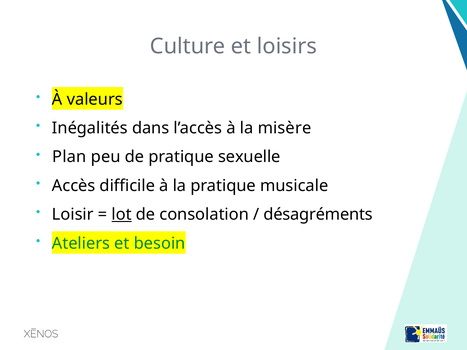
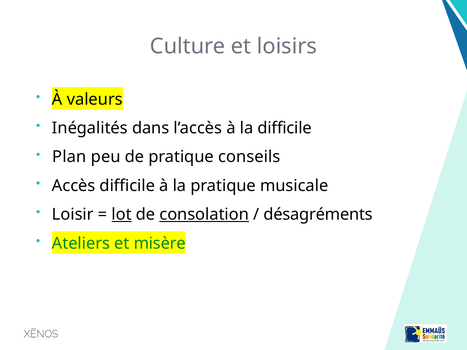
la misère: misère -> difficile (285, 128)
sexuelle: sexuelle -> conseils (249, 157)
consolation underline: none -> present (204, 215)
besoin: besoin -> misère (160, 244)
